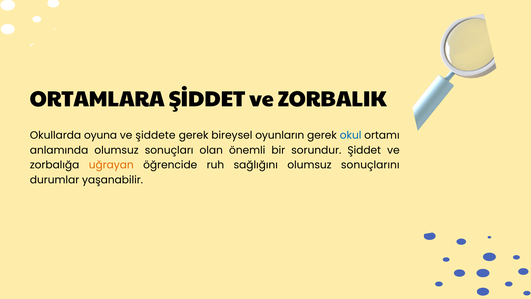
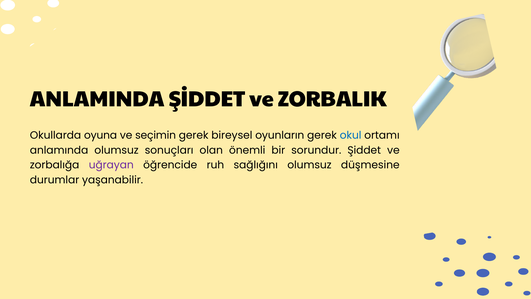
ORTAMLARA: ORTAMLARA -> ANLAMINDA (97, 99)
şiddete: şiddete -> seçimin (156, 135)
uğrayan colour: orange -> purple (111, 165)
sonuçlarını: sonuçlarını -> düşmesine (370, 165)
